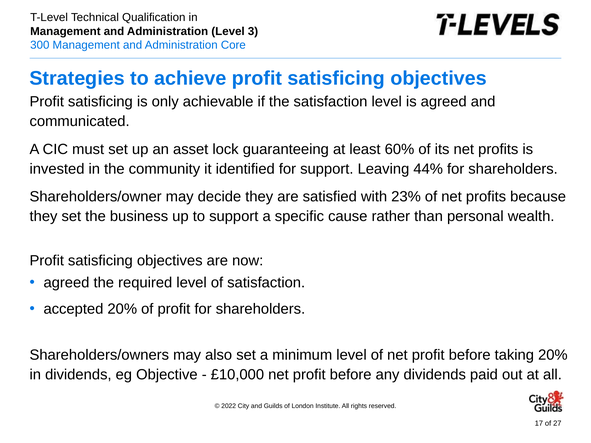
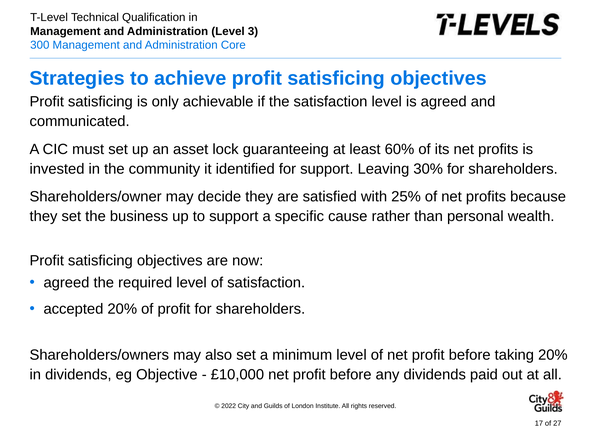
44%: 44% -> 30% (428, 169)
23%: 23% -> 25% (406, 197)
